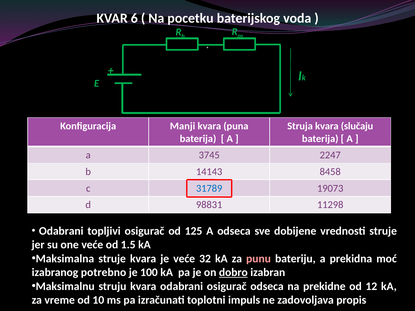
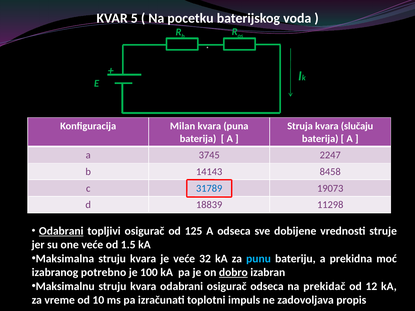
6: 6 -> 5 (134, 18)
Manji: Manji -> Milan (183, 126)
98831: 98831 -> 18839 (209, 205)
Odabrani underline: none -> present (61, 231)
Maksimalna struje: struje -> struju (112, 259)
punu colour: pink -> light blue (259, 259)
prekidne: prekidne -> prekidač (324, 286)
